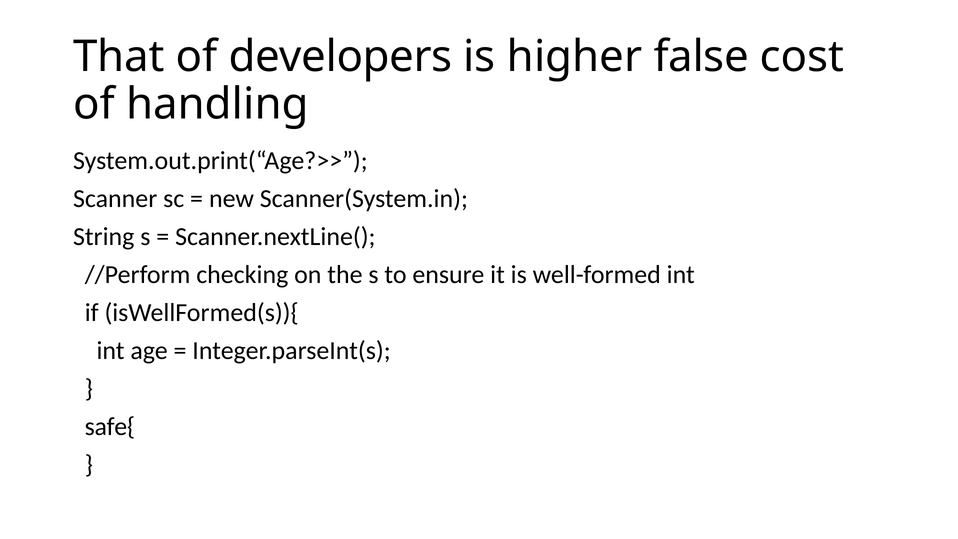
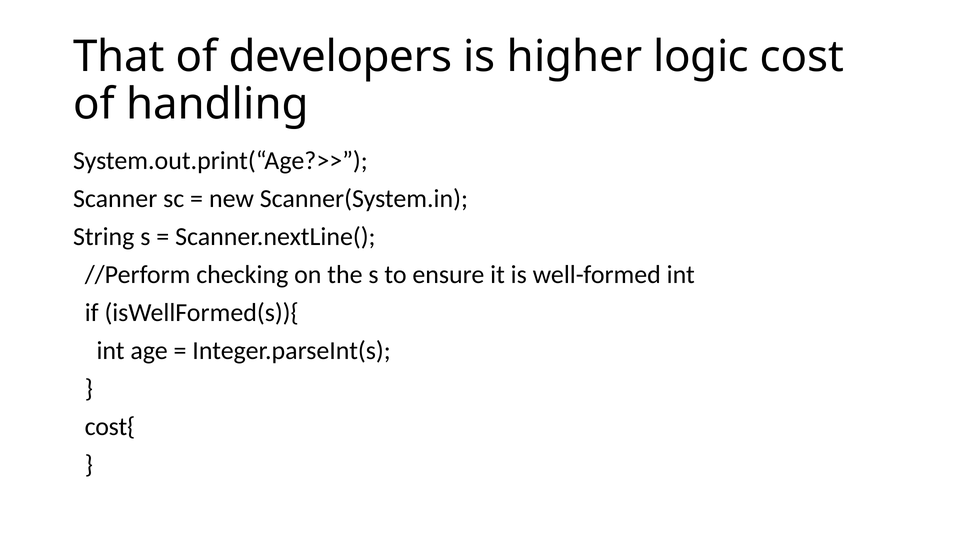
false: false -> logic (701, 57)
safe{: safe{ -> cost{ (110, 427)
